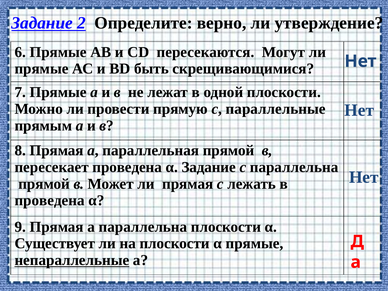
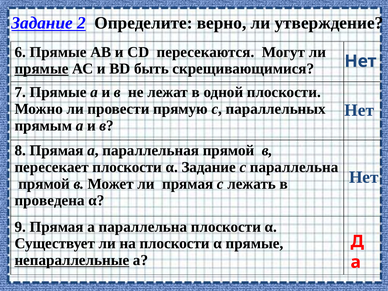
прямые underline: none -> present (41, 69)
параллельные: параллельные -> параллельных (276, 109)
пересекает проведена: проведена -> плоскости (127, 167)
